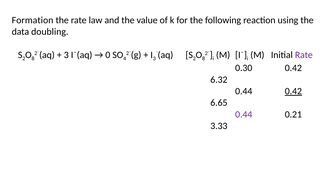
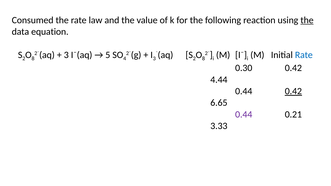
Formation: Formation -> Consumed (33, 20)
the underline: none -> present (307, 20)
doubling: doubling -> equation (50, 32)
0: 0 -> 5 (108, 55)
Rate colour: purple -> blue (304, 55)
6.32: 6.32 -> 4.44 (219, 80)
